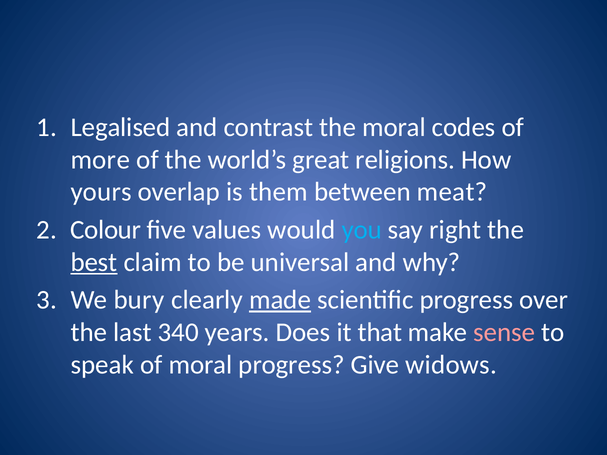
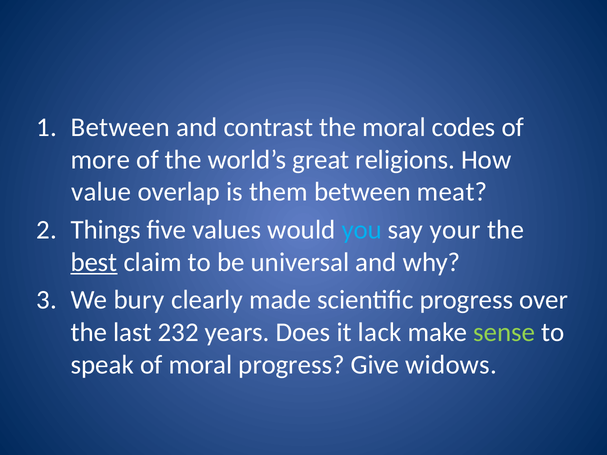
Legalised: Legalised -> Between (120, 127)
yours: yours -> value (101, 192)
Colour: Colour -> Things (106, 230)
right: right -> your (455, 230)
made underline: present -> none (280, 300)
340: 340 -> 232 (178, 332)
that: that -> lack (380, 332)
sense colour: pink -> light green (504, 332)
